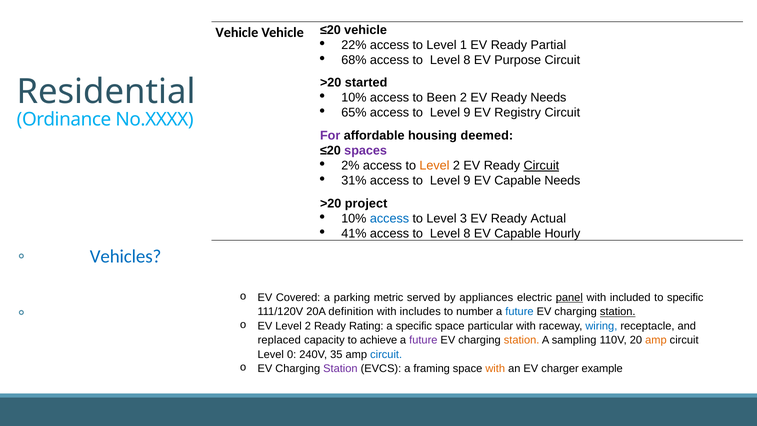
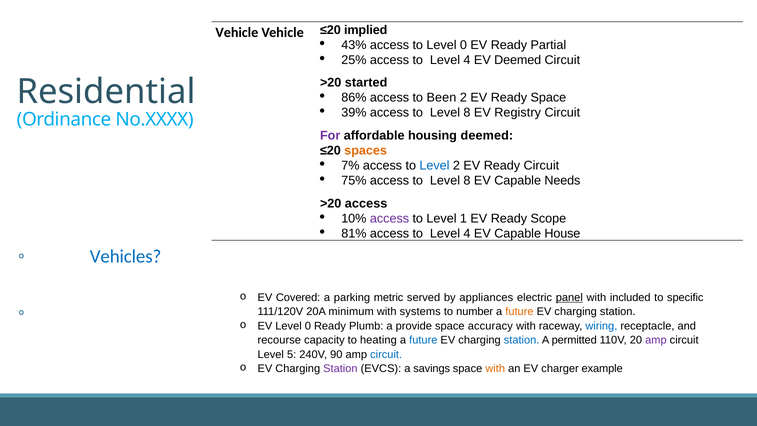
≤20 vehicle: vehicle -> implied (366, 30)
22%: 22% -> 43% (354, 45)
to Level 1: 1 -> 0 (463, 45)
68%: 68% -> 25% (354, 60)
8: 8 -> 4 (467, 60)
EV Purpose: Purpose -> Deemed (518, 60)
10%: 10% -> 86% (354, 98)
Ready Needs: Needs -> Space (548, 98)
65%: 65% -> 39% (354, 113)
9: 9 -> 8 (467, 113)
spaces colour: purple -> orange (366, 150)
2%: 2% -> 7% (350, 165)
Level colour: orange -> blue (434, 165)
Circuit underline: present -> none (541, 165)
31%: 31% -> 75% (354, 180)
9: 9 -> 8 (467, 180)
>20 project: project -> access (366, 203)
access colour: blue -> purple (390, 218)
3: 3 -> 1 (463, 218)
Actual: Actual -> Scope (548, 218)
41%: 41% -> 81% (354, 233)
8: 8 -> 4 (467, 233)
Hourly: Hourly -> House (562, 233)
definition: definition -> minimum (351, 312)
includes: includes -> systems (420, 312)
future colour: blue -> orange (519, 312)
station underline: present -> none (618, 312)
EV Level 2: 2 -> 0 (308, 326)
Rating: Rating -> Plumb (366, 326)
a specific: specific -> provide (414, 326)
particular: particular -> accuracy (490, 326)
replaced: replaced -> recourse (279, 340)
achieve: achieve -> heating (378, 340)
future colour: purple -> blue (423, 340)
station colour: orange -> blue (522, 340)
sampling: sampling -> permitted (574, 340)
amp colour: orange -> purple (656, 340)
0: 0 -> 5 (292, 354)
35: 35 -> 90 (336, 354)
framing: framing -> savings (432, 368)
